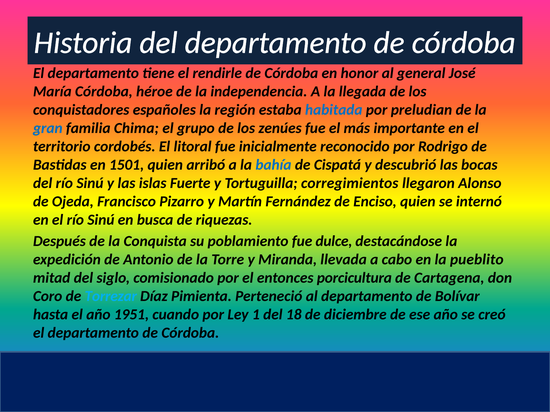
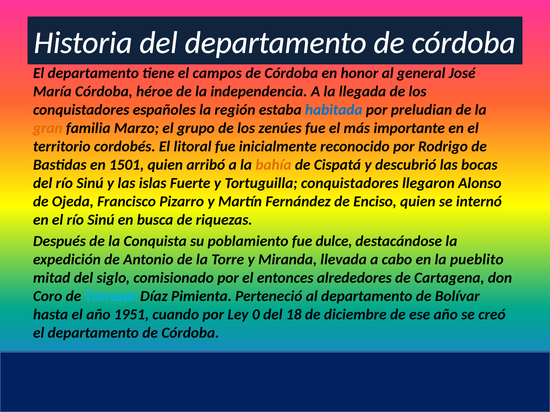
rendirle: rendirle -> campos (217, 73)
gran colour: blue -> orange (48, 128)
Chima: Chima -> Marzo (136, 128)
bahía colour: blue -> orange (273, 165)
Tortuguilla corregimientos: corregimientos -> conquistadores (350, 183)
porcicultura: porcicultura -> alrededores (354, 278)
1: 1 -> 0 (256, 315)
